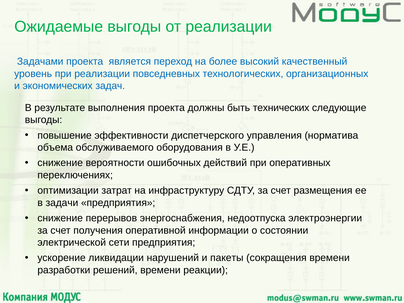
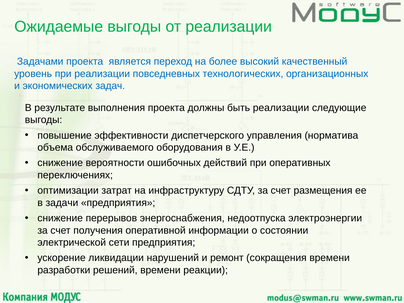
быть технических: технических -> реализации (281, 108)
пакеты: пакеты -> ремонт (227, 258)
